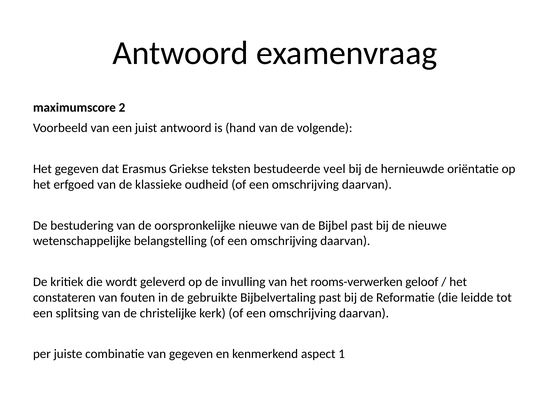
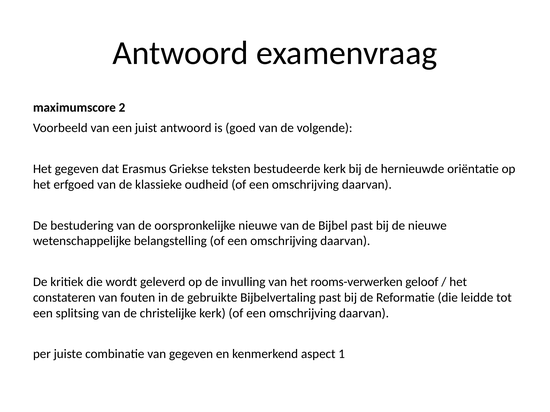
hand: hand -> goed (241, 128)
bestudeerde veel: veel -> kerk (335, 169)
